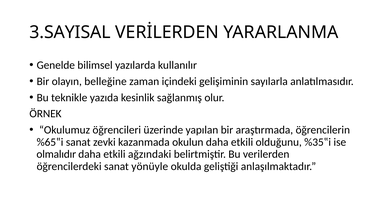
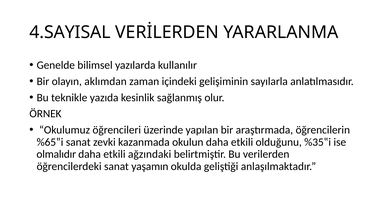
3.SAYISAL: 3.SAYISAL -> 4.SAYISAL (70, 32)
belleğine: belleğine -> aklımdan (106, 81)
yönüyle: yönüyle -> yaşamın (150, 166)
